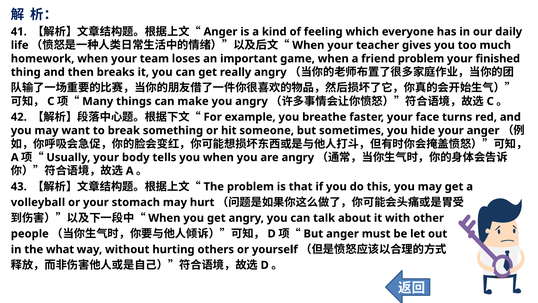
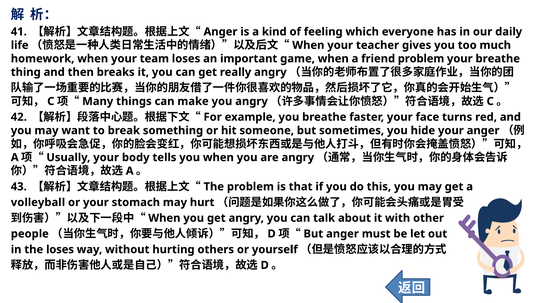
your finished: finished -> breathe (498, 59)
the what: what -> loses (60, 249)
